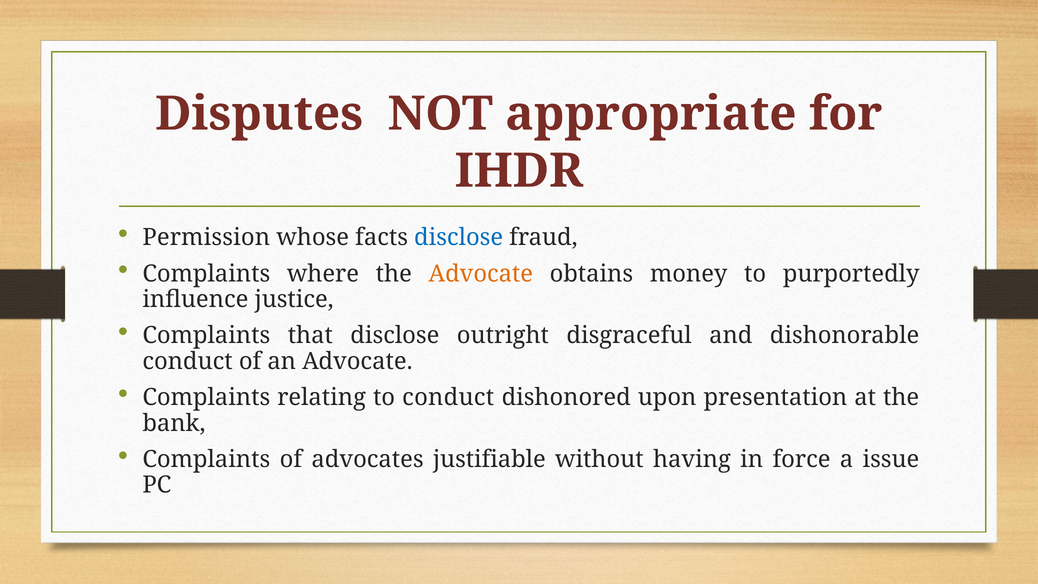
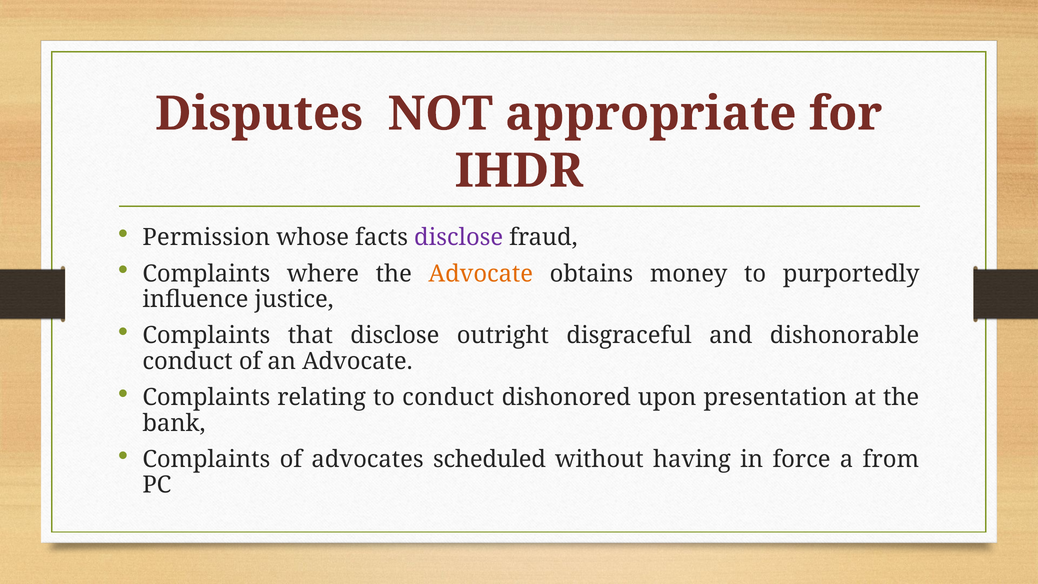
disclose colour: blue -> purple (459, 238)
justifiable: justifiable -> scheduled (489, 459)
issue: issue -> from (891, 459)
